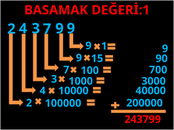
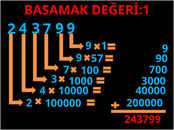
15: 15 -> 57 (97, 59)
